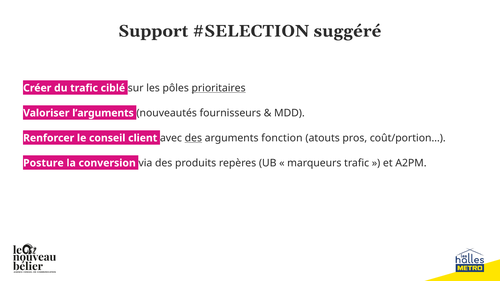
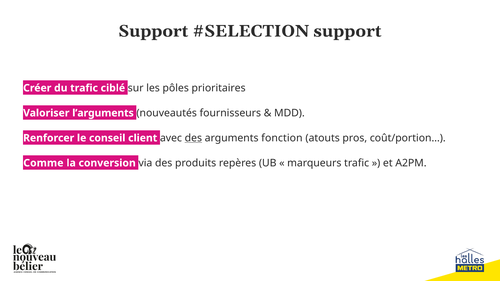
suggéré: suggéré -> support (347, 31)
prioritaires underline: present -> none (219, 88)
Posture: Posture -> Comme (43, 163)
